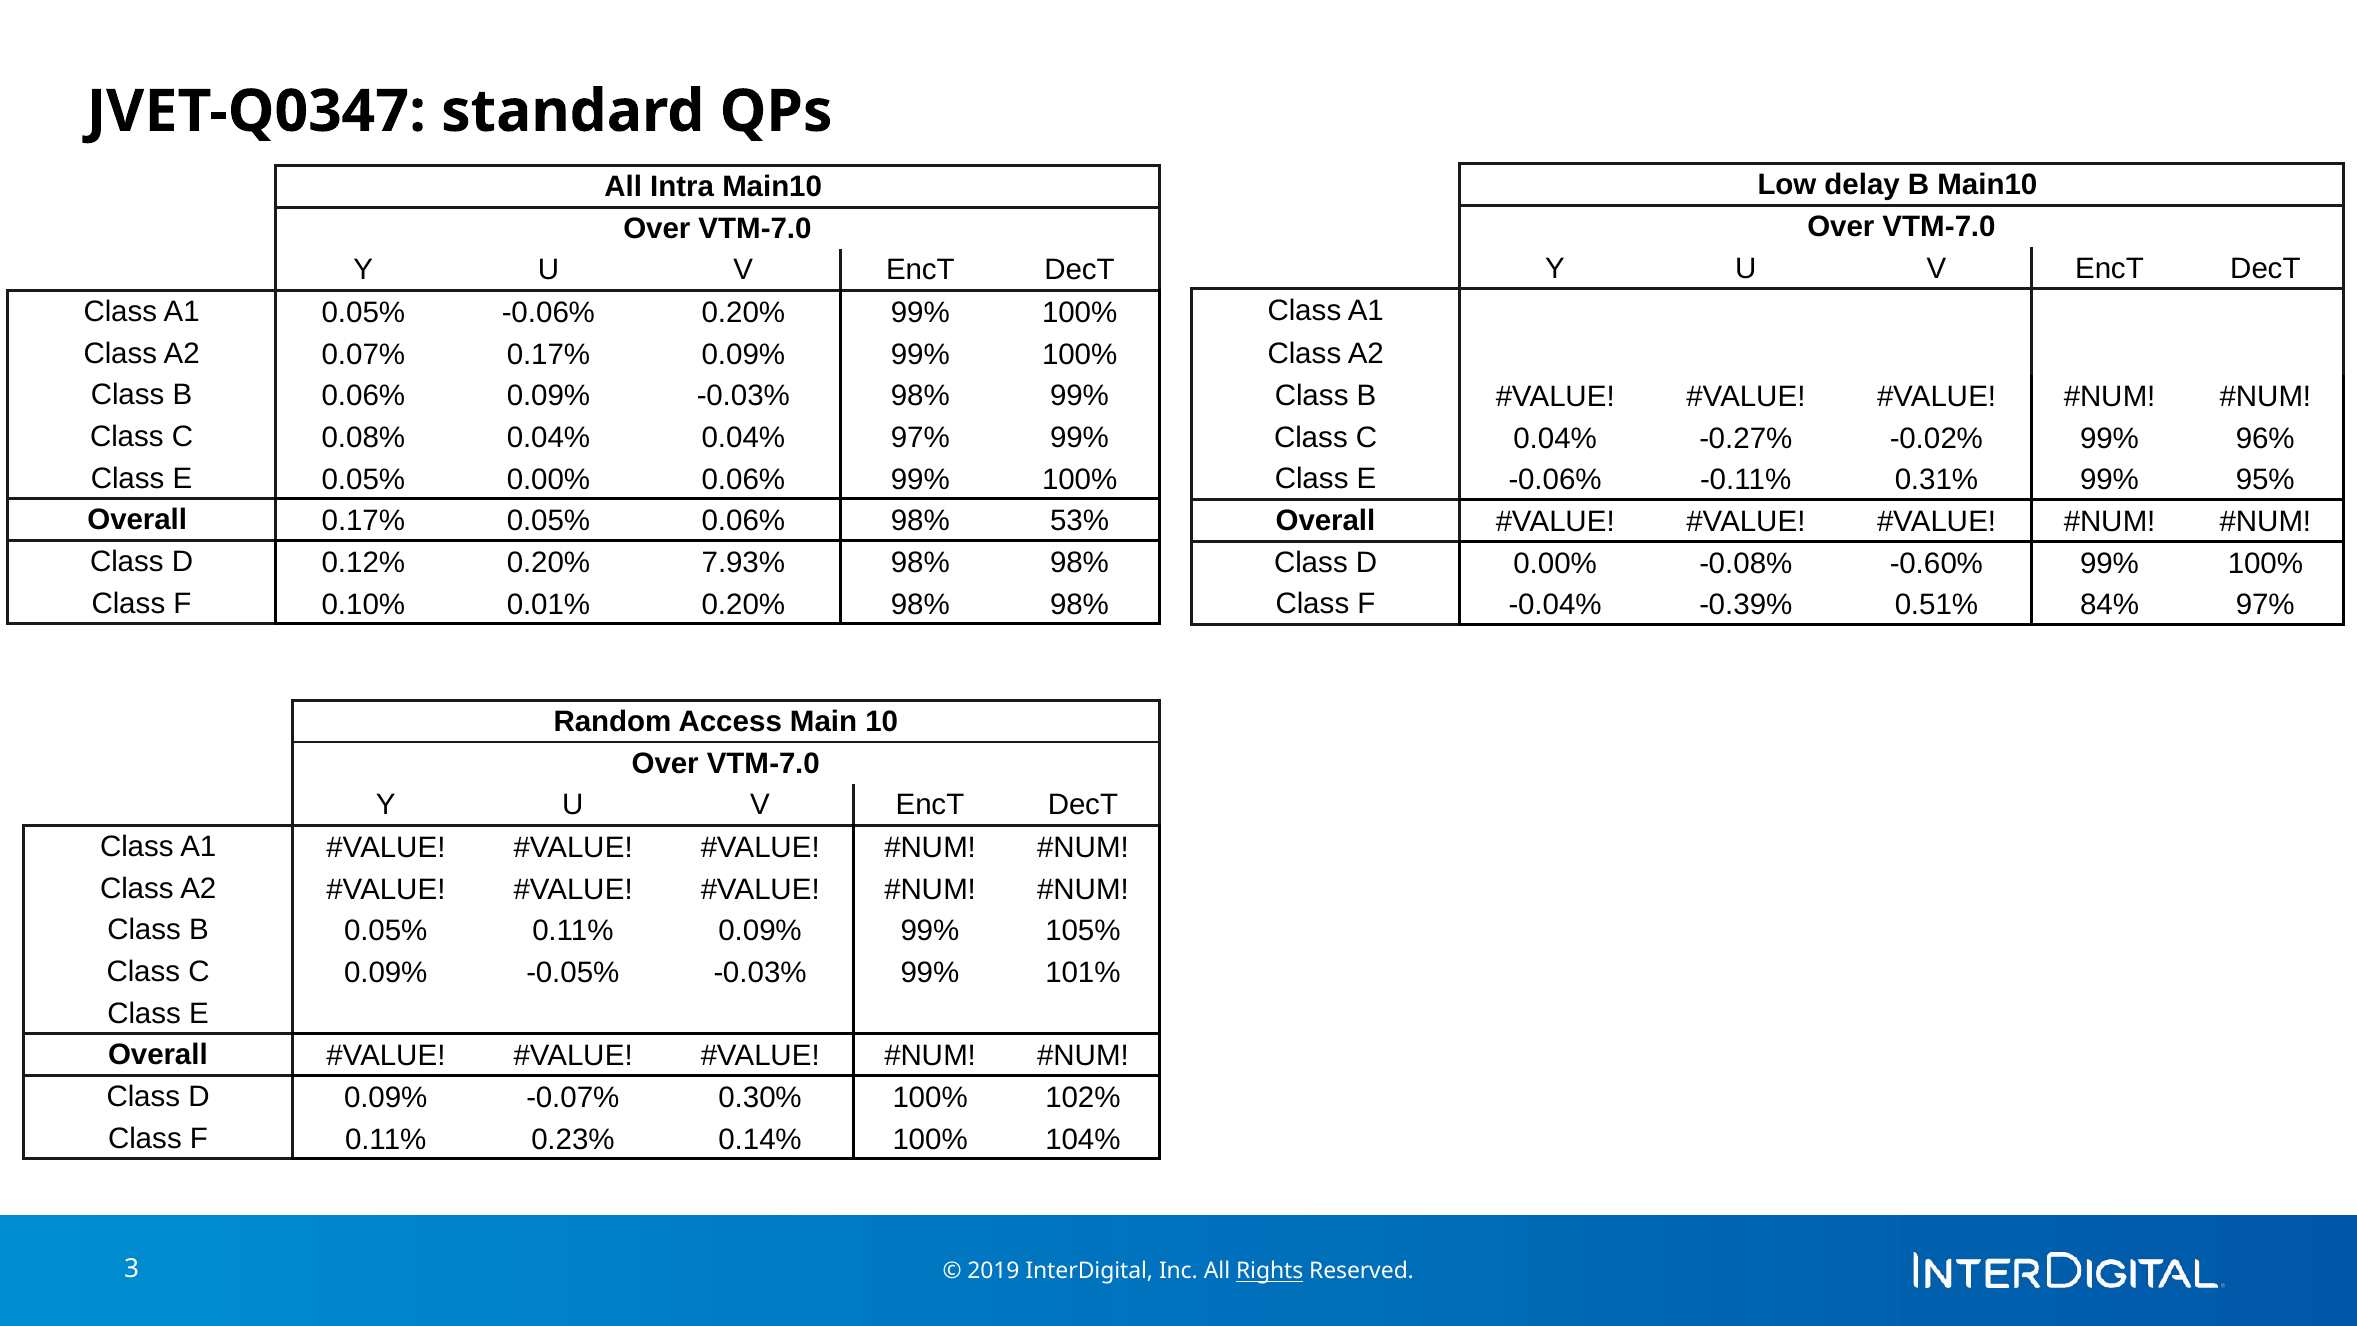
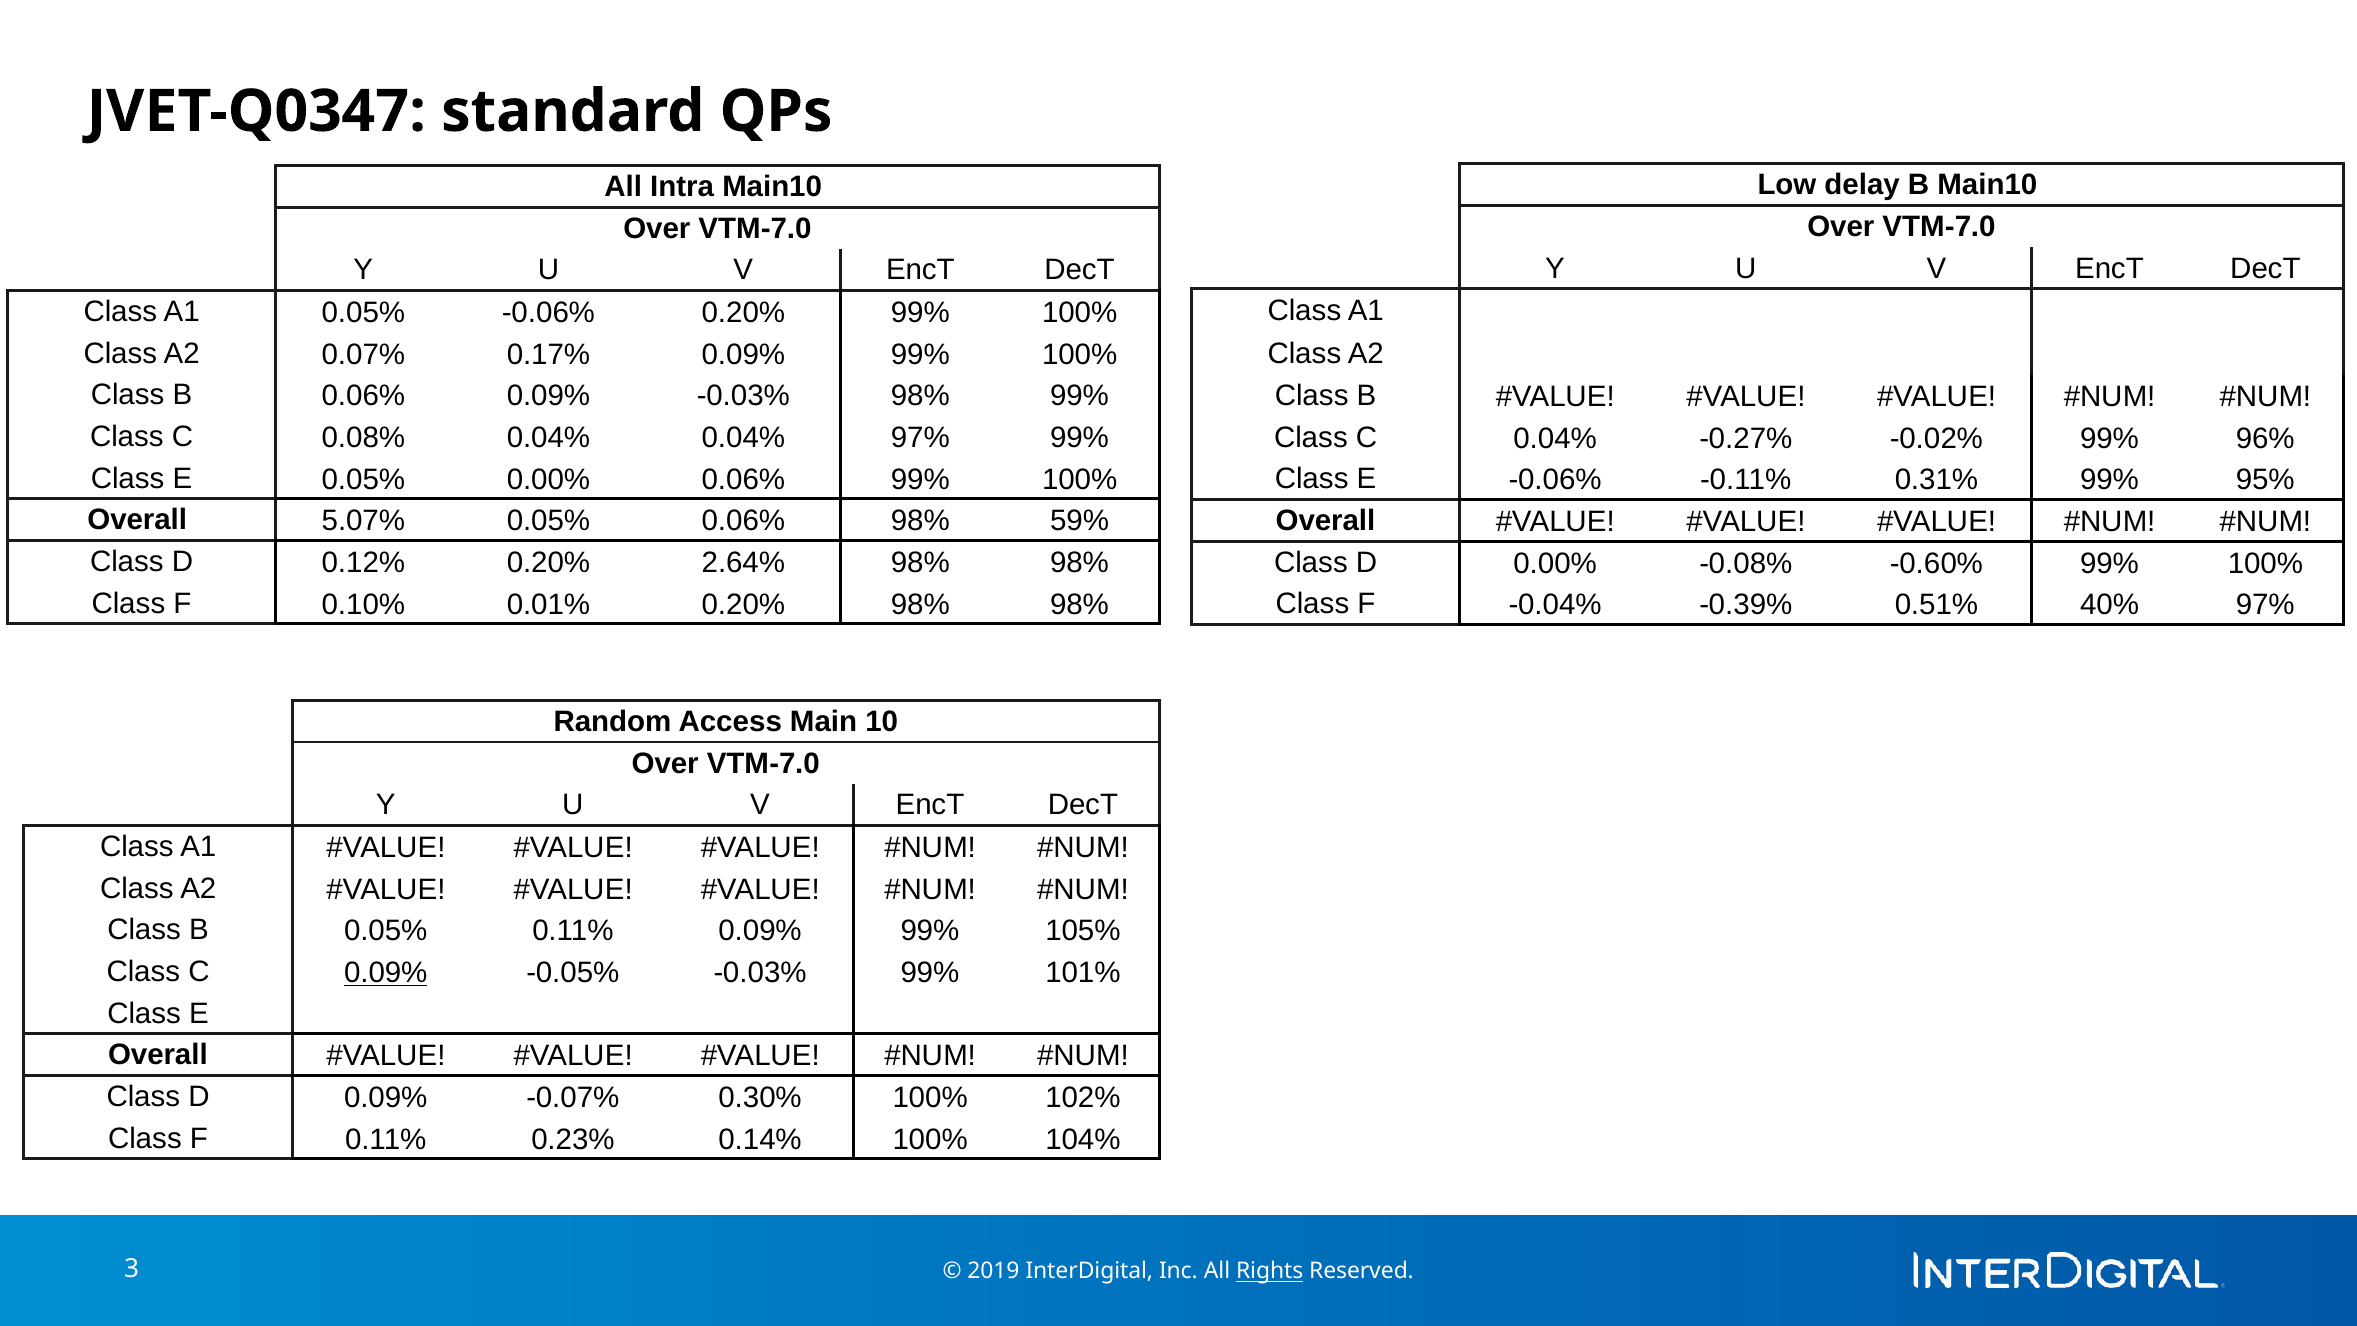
Overall 0.17%: 0.17% -> 5.07% (363, 521)
53%: 53% -> 59% (1080, 521)
7.93%: 7.93% -> 2.64% (743, 563)
84%: 84% -> 40% (2110, 605)
0.09% underline: none -> present (386, 973)
